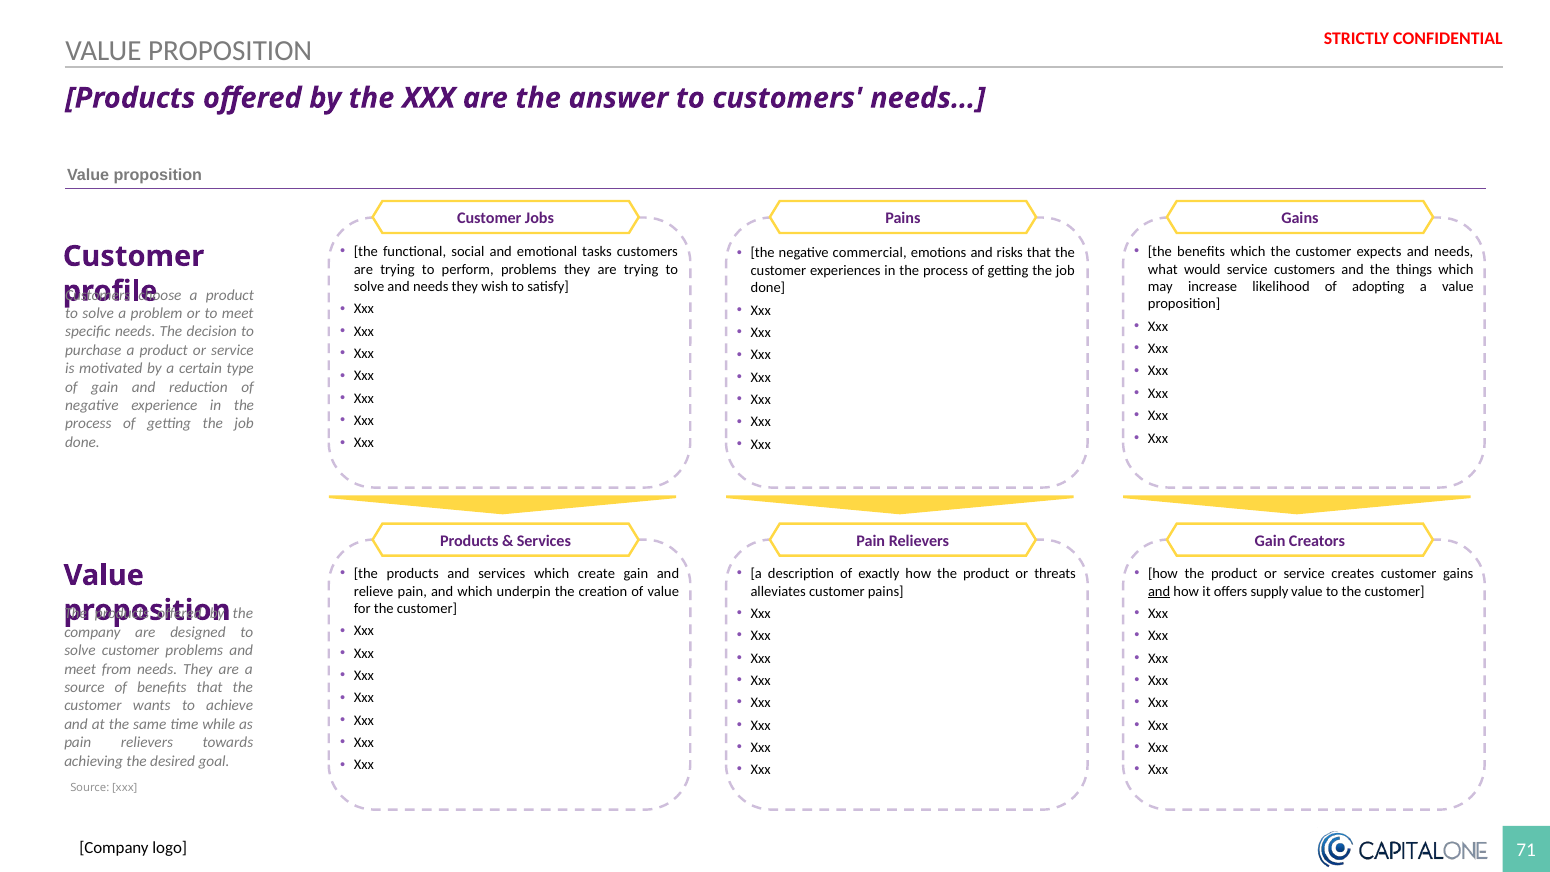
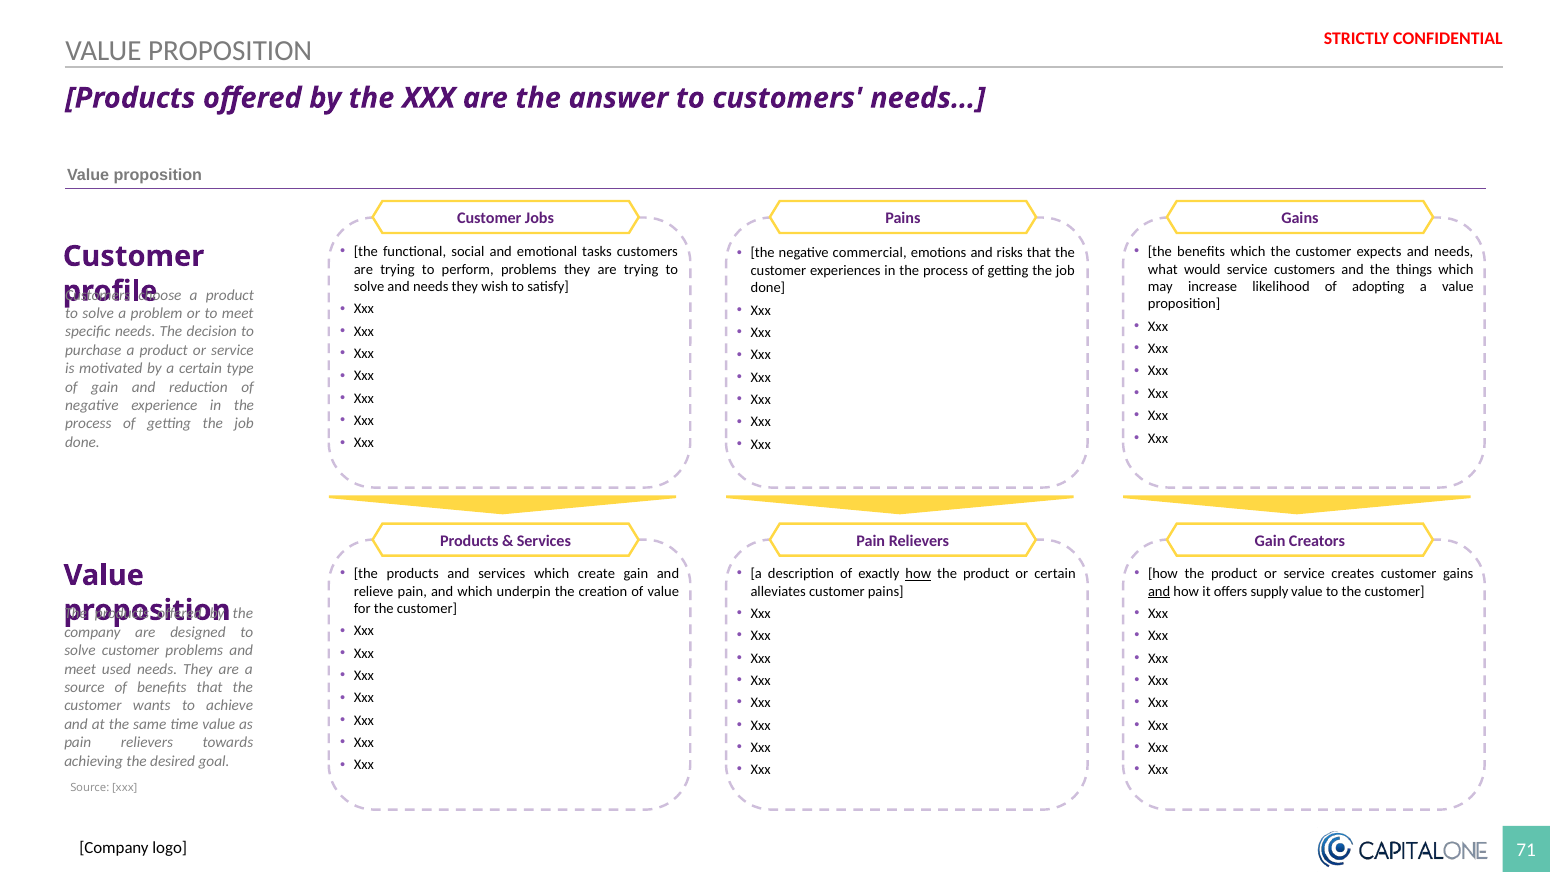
how underline: none -> present (918, 574)
or threats: threats -> certain (1055, 574)
from: from -> used (116, 669)
time while: while -> value (219, 724)
